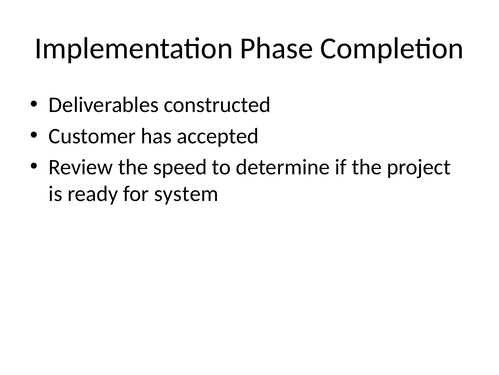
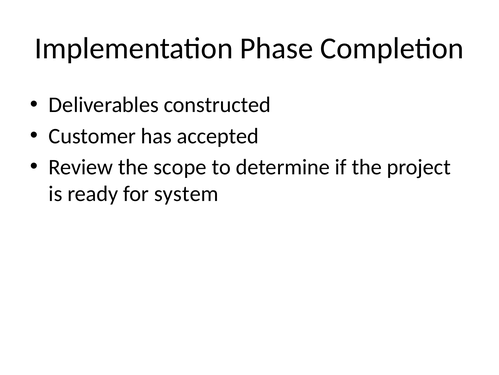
speed: speed -> scope (180, 167)
